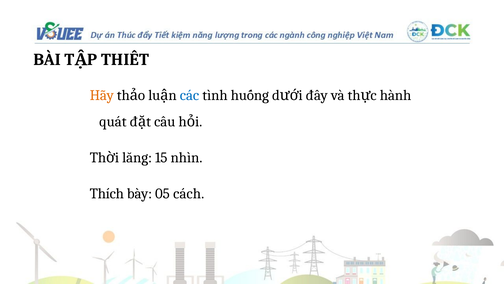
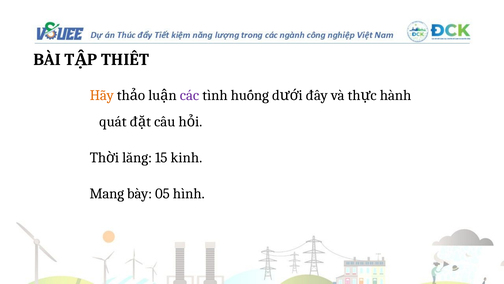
các colour: blue -> purple (190, 95)
nhìn: nhìn -> kinh (186, 157)
Thích: Thích -> Mang (107, 193)
cách: cách -> hình (189, 193)
